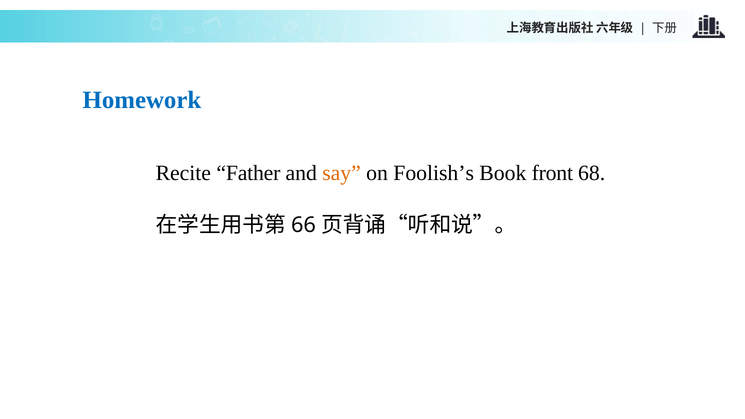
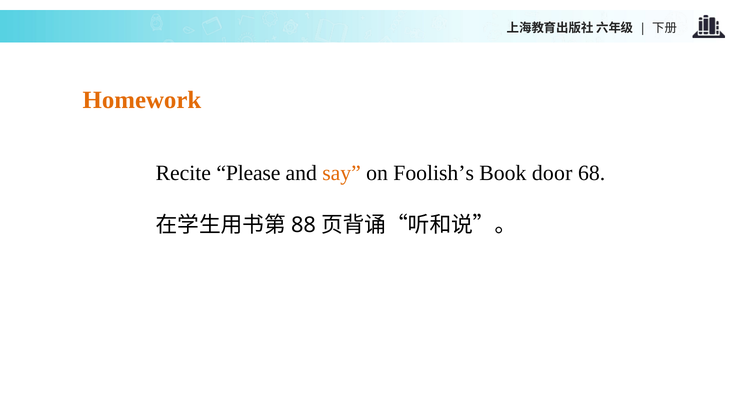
Homework colour: blue -> orange (142, 100)
Father: Father -> Please (248, 173)
front: front -> door (552, 173)
66: 66 -> 88 (303, 225)
